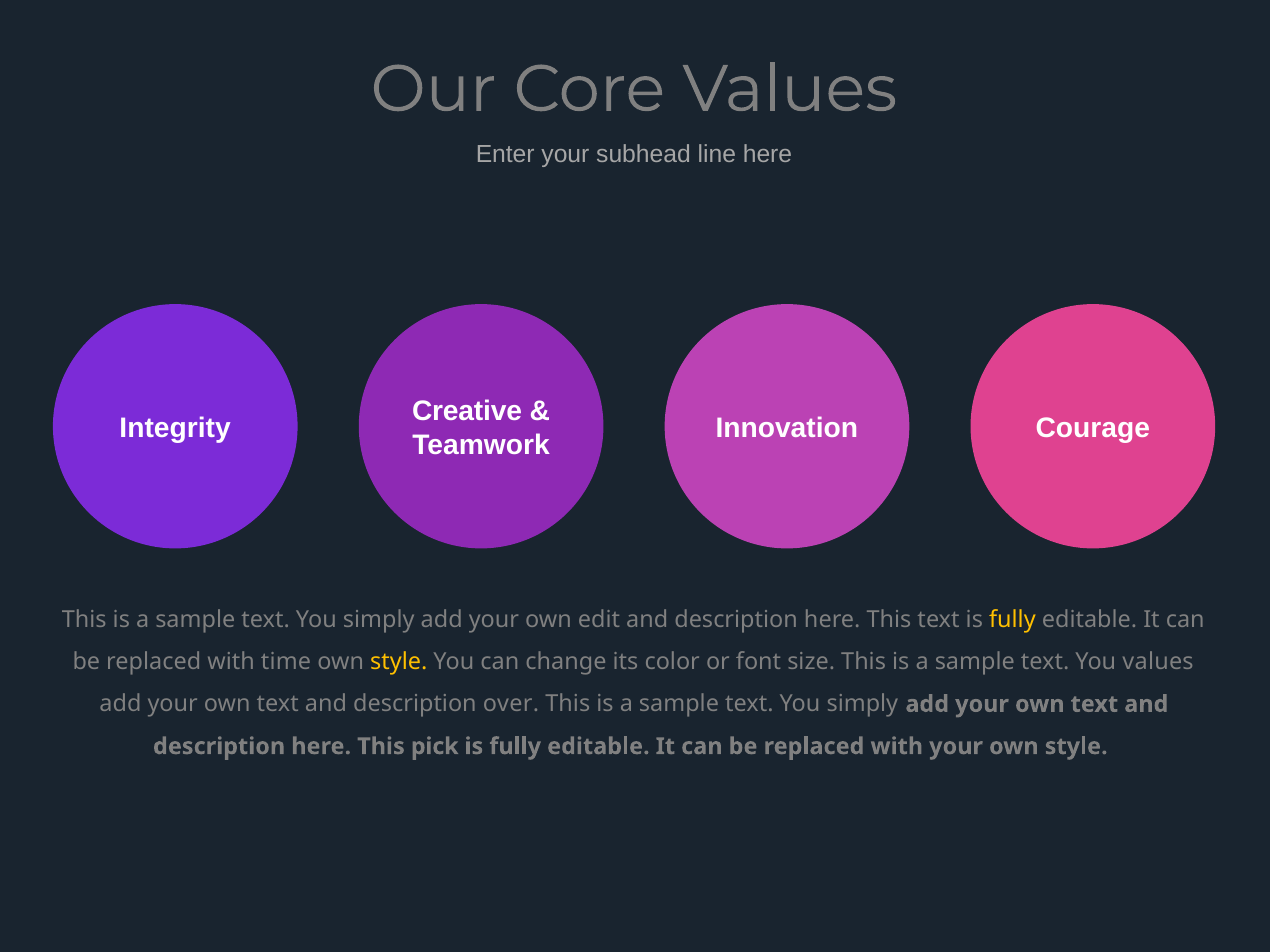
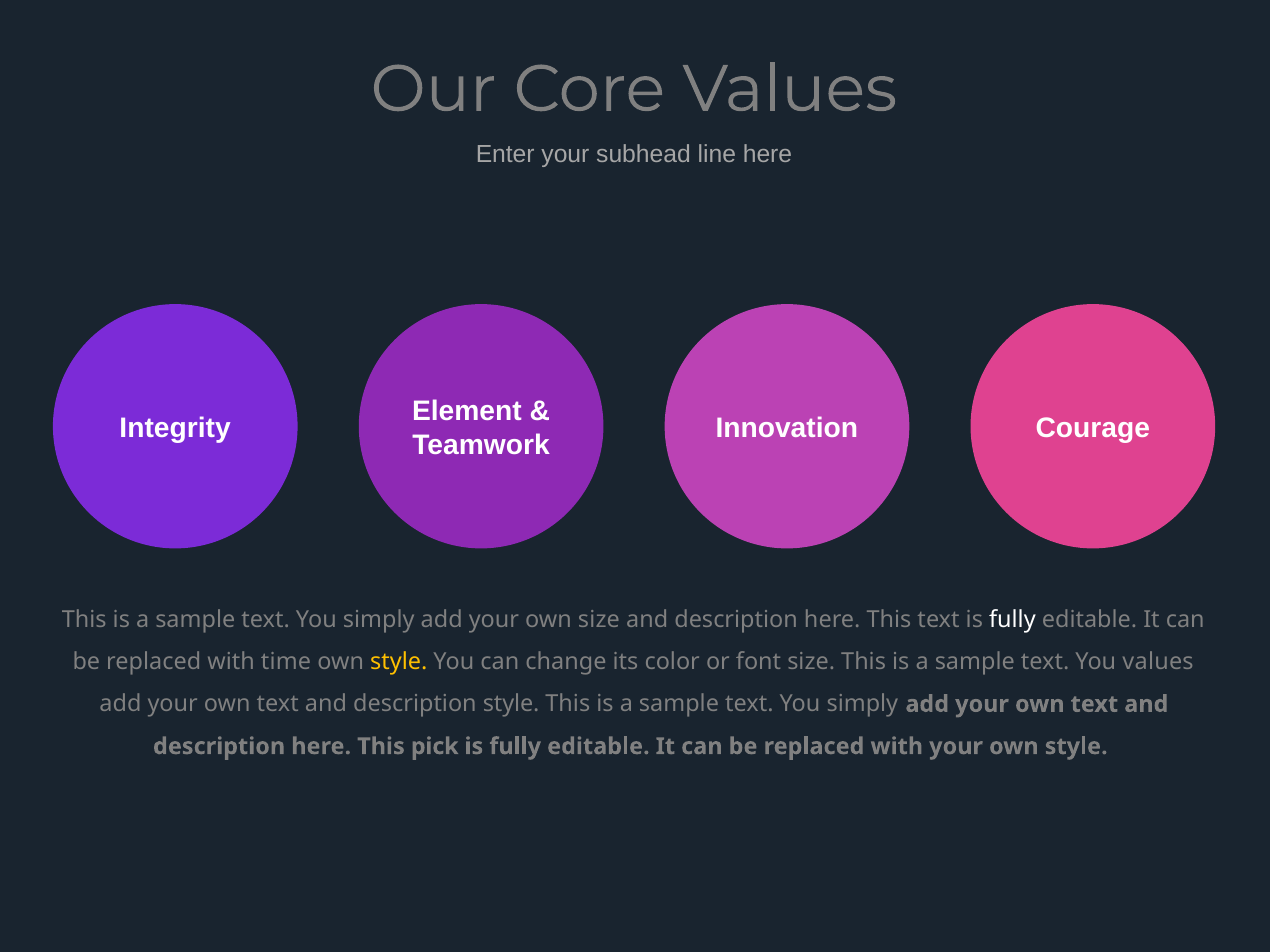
Creative: Creative -> Element (467, 411)
own edit: edit -> size (599, 620)
fully colour: yellow -> white (1012, 620)
description over: over -> style (511, 704)
